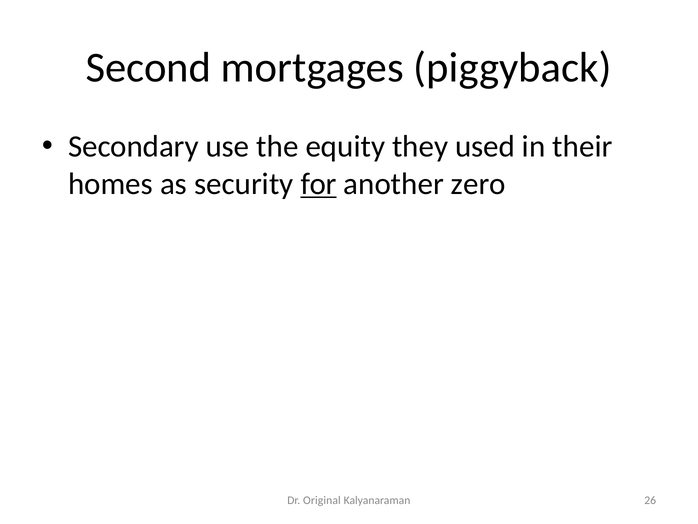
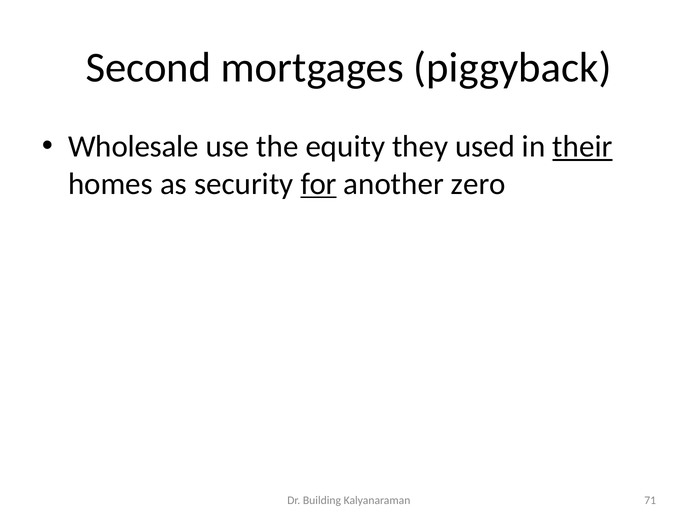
Secondary: Secondary -> Wholesale (133, 146)
their underline: none -> present (582, 146)
Original: Original -> Building (322, 500)
26: 26 -> 71 (650, 500)
